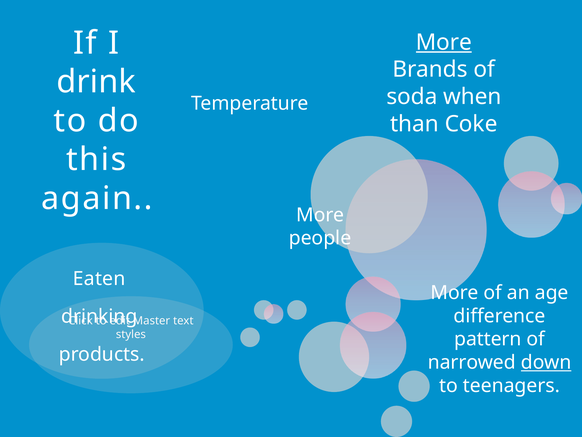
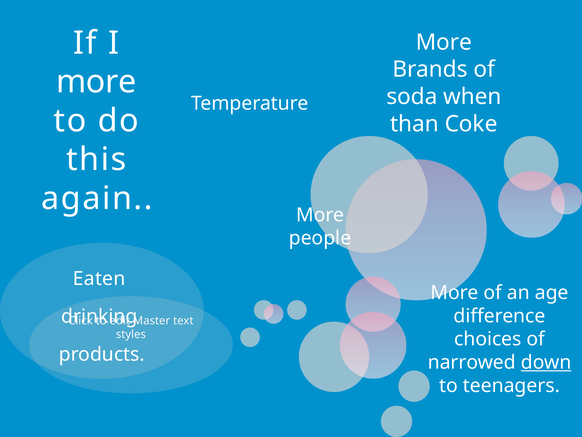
More underline: present -> none (444, 42)
drink: drink -> more (96, 82)
pattern: pattern -> choices (488, 339)
